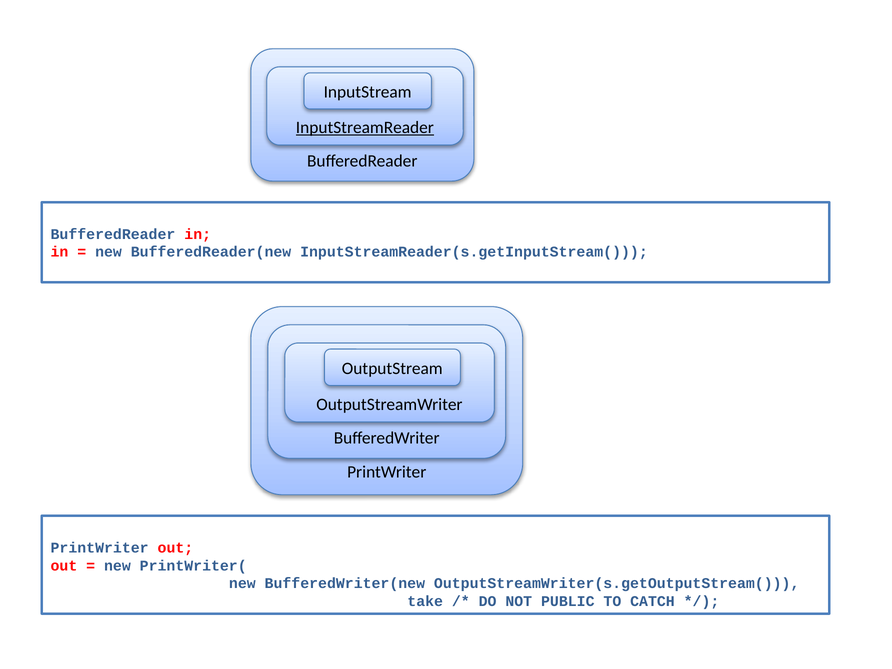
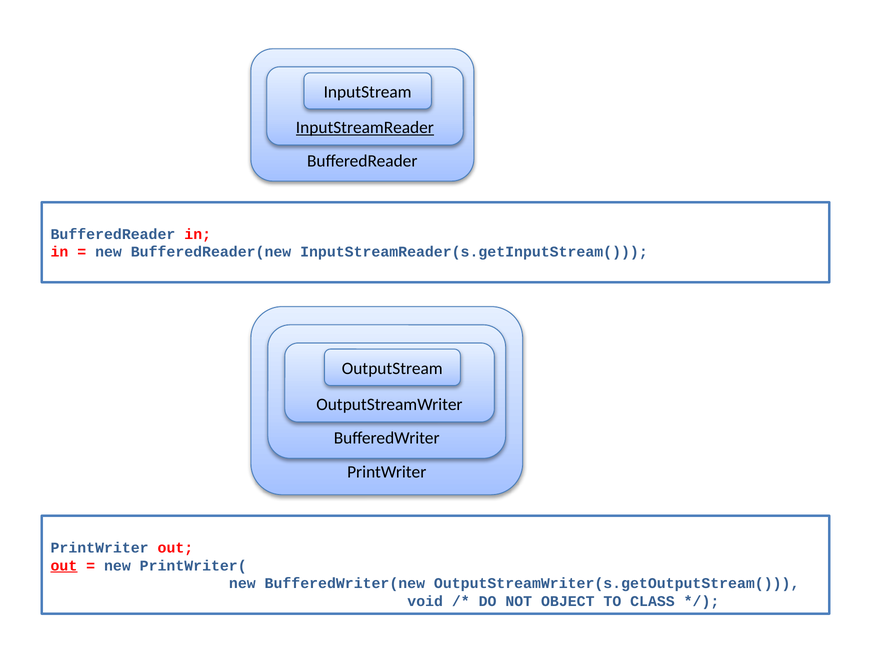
out underline: none -> present (64, 566)
take: take -> void (425, 601)
PUBLIC: PUBLIC -> OBJECT (568, 601)
CATCH: CATCH -> CLASS (652, 601)
